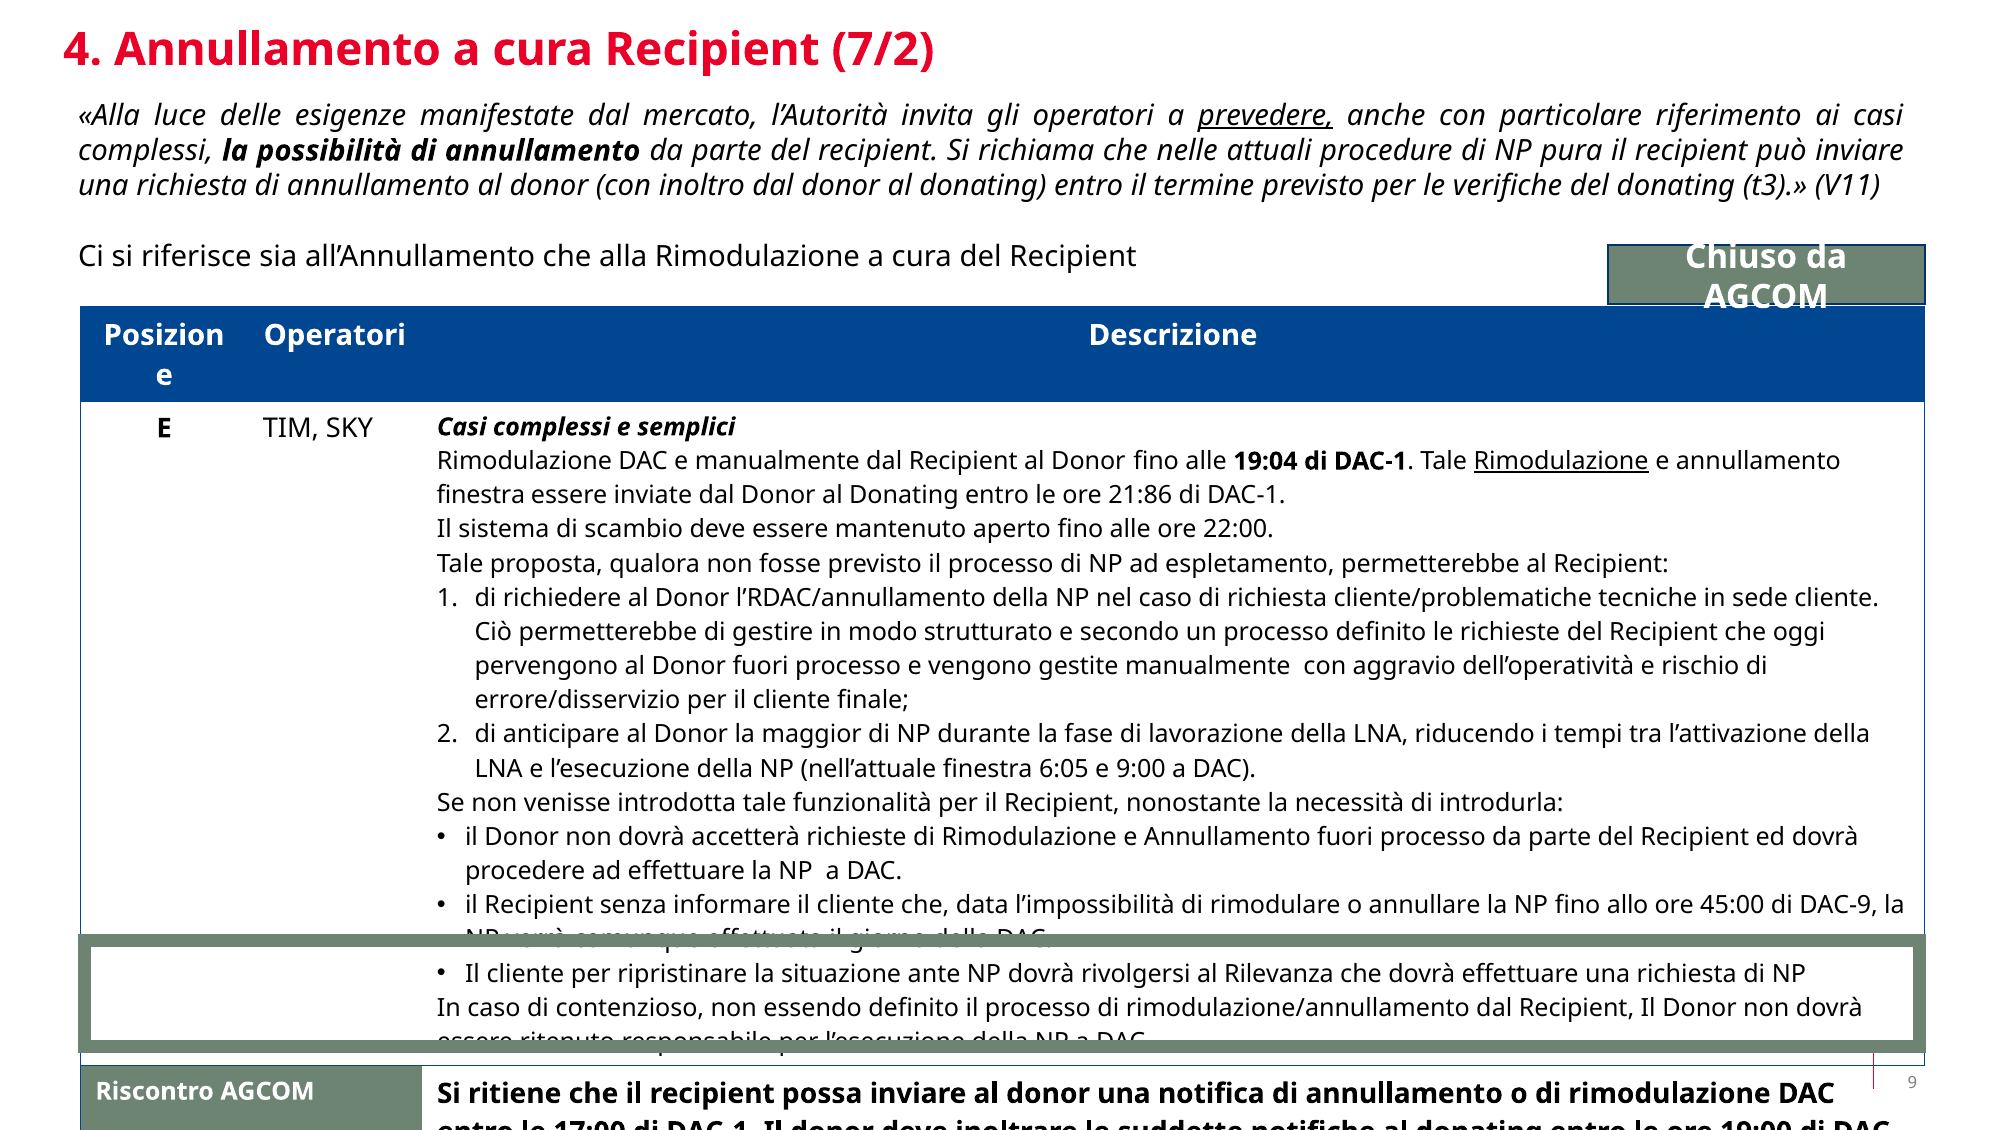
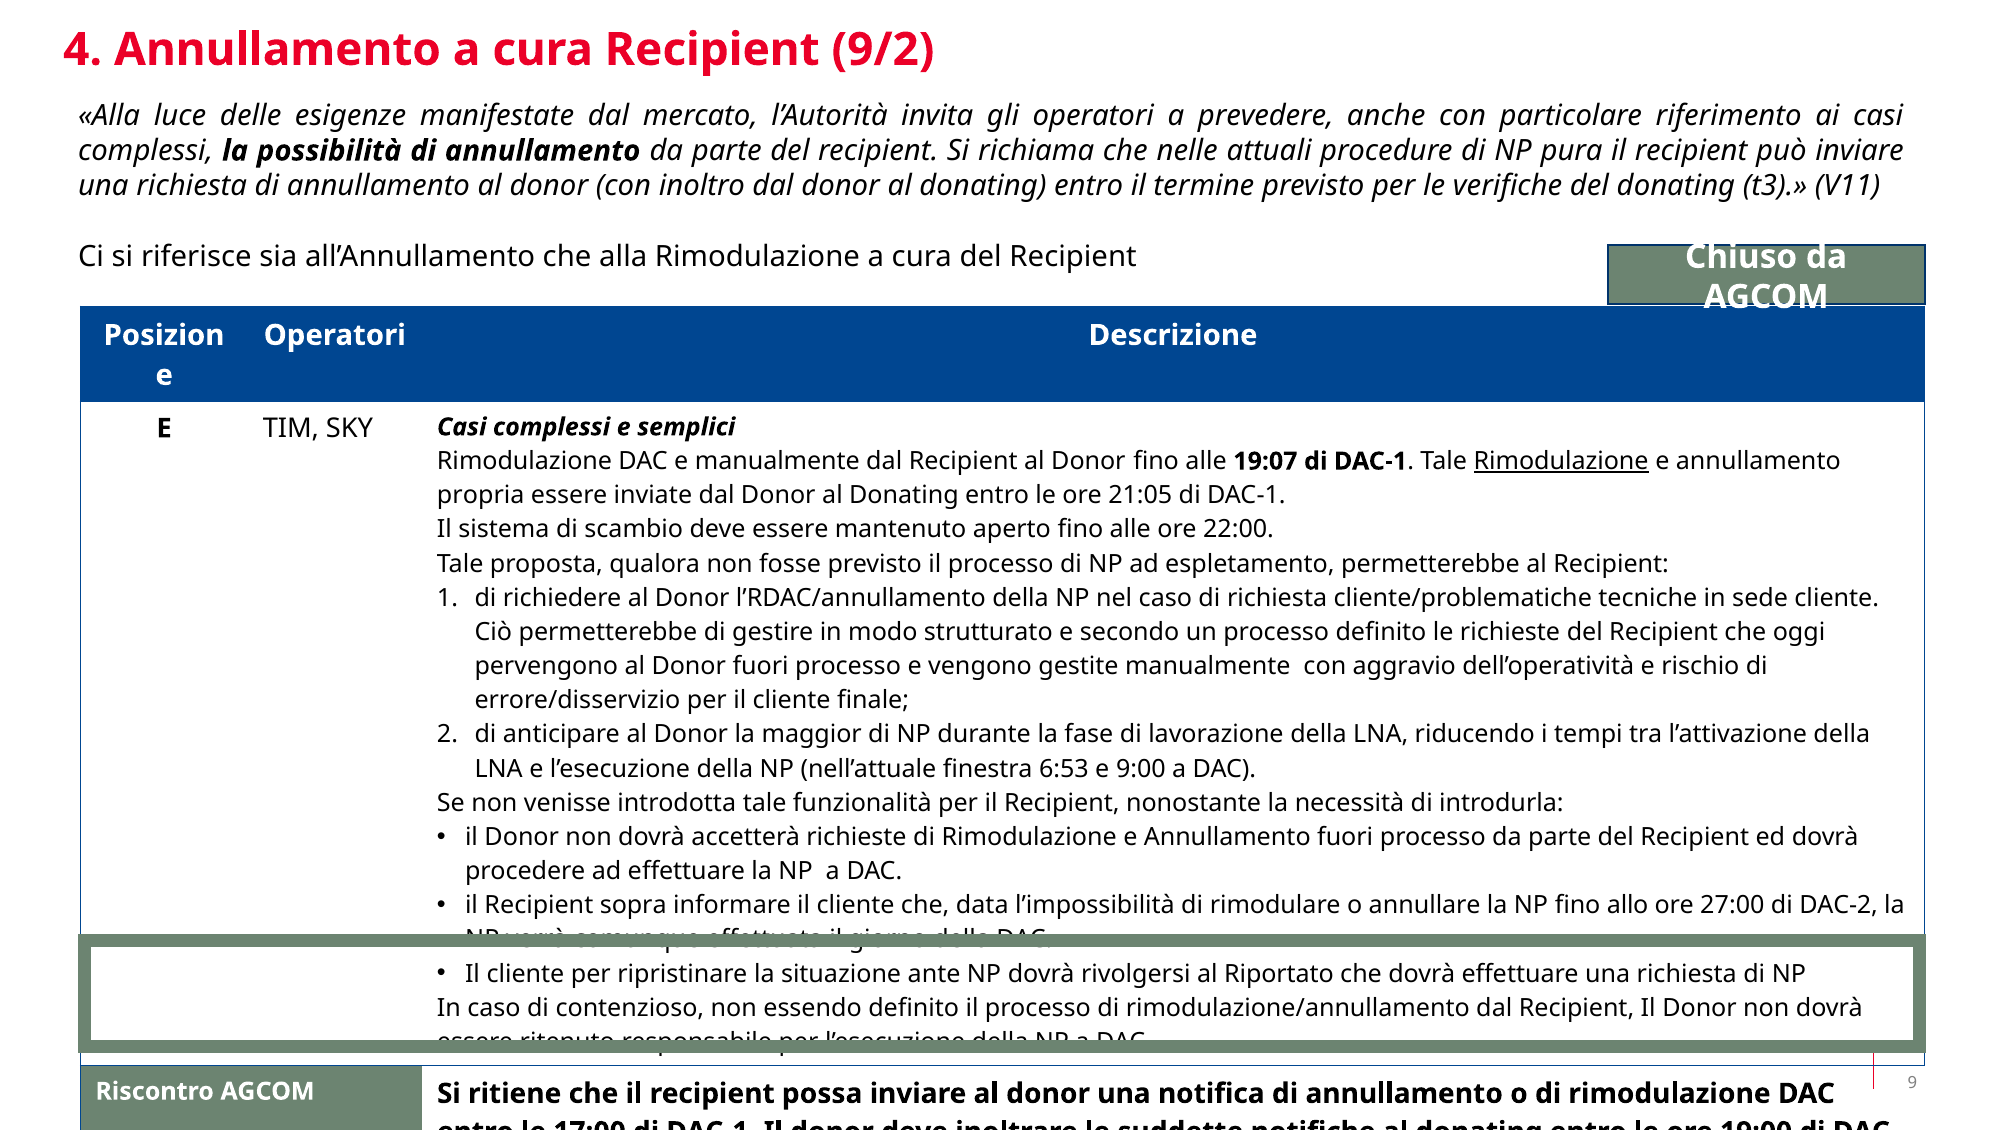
7/2: 7/2 -> 9/2 (883, 50)
prevedere underline: present -> none (1266, 116)
19:04: 19:04 -> 19:07 (1265, 461)
finestra: finestra -> propria (481, 495)
21:86: 21:86 -> 21:05 (1140, 495)
6:05: 6:05 -> 6:53 (1064, 769)
senza: senza -> sopra (633, 905)
45:00: 45:00 -> 27:00 (1732, 905)
DAC-9: DAC-9 -> DAC-2 (1839, 905)
Rilevanza: Rilevanza -> Riportato (1279, 974)
